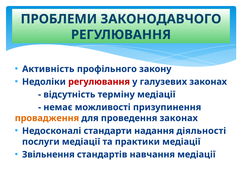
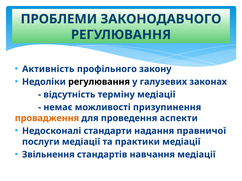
регулювання colour: red -> black (99, 82)
проведення законах: законах -> аспекти (179, 118)
діяльності: діяльності -> правничої (201, 131)
